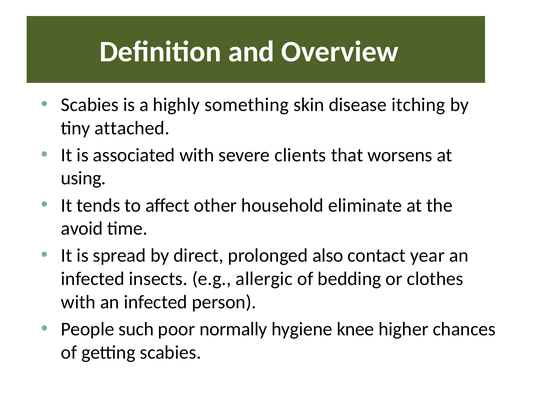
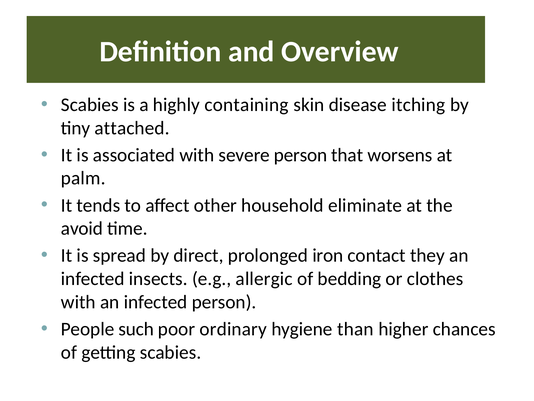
something: something -> containing (247, 105)
severe clients: clients -> person (300, 155)
using: using -> palm (83, 178)
also: also -> iron (328, 255)
year: year -> they (427, 255)
normally: normally -> ordinary (233, 329)
knee: knee -> than (355, 329)
